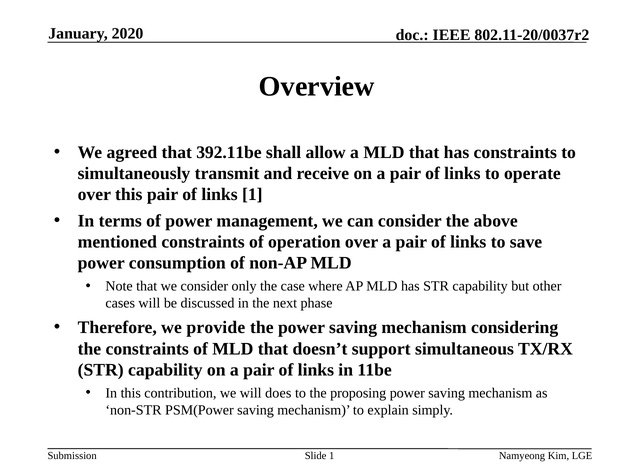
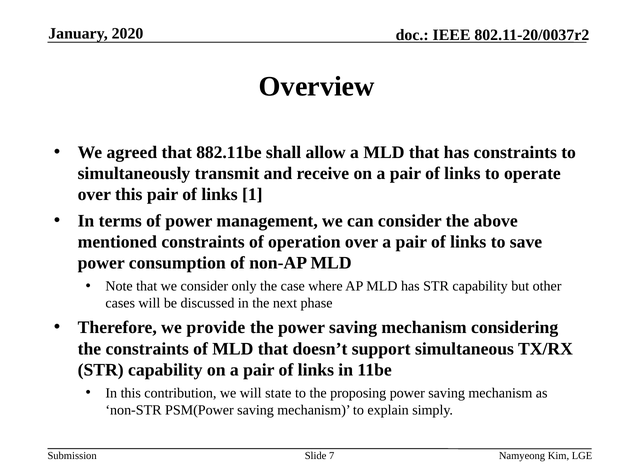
392.11be: 392.11be -> 882.11be (229, 152)
does: does -> state (278, 393)
Slide 1: 1 -> 7 (332, 456)
